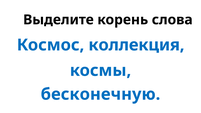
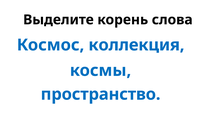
бесконечную: бесконечную -> пространство (101, 94)
